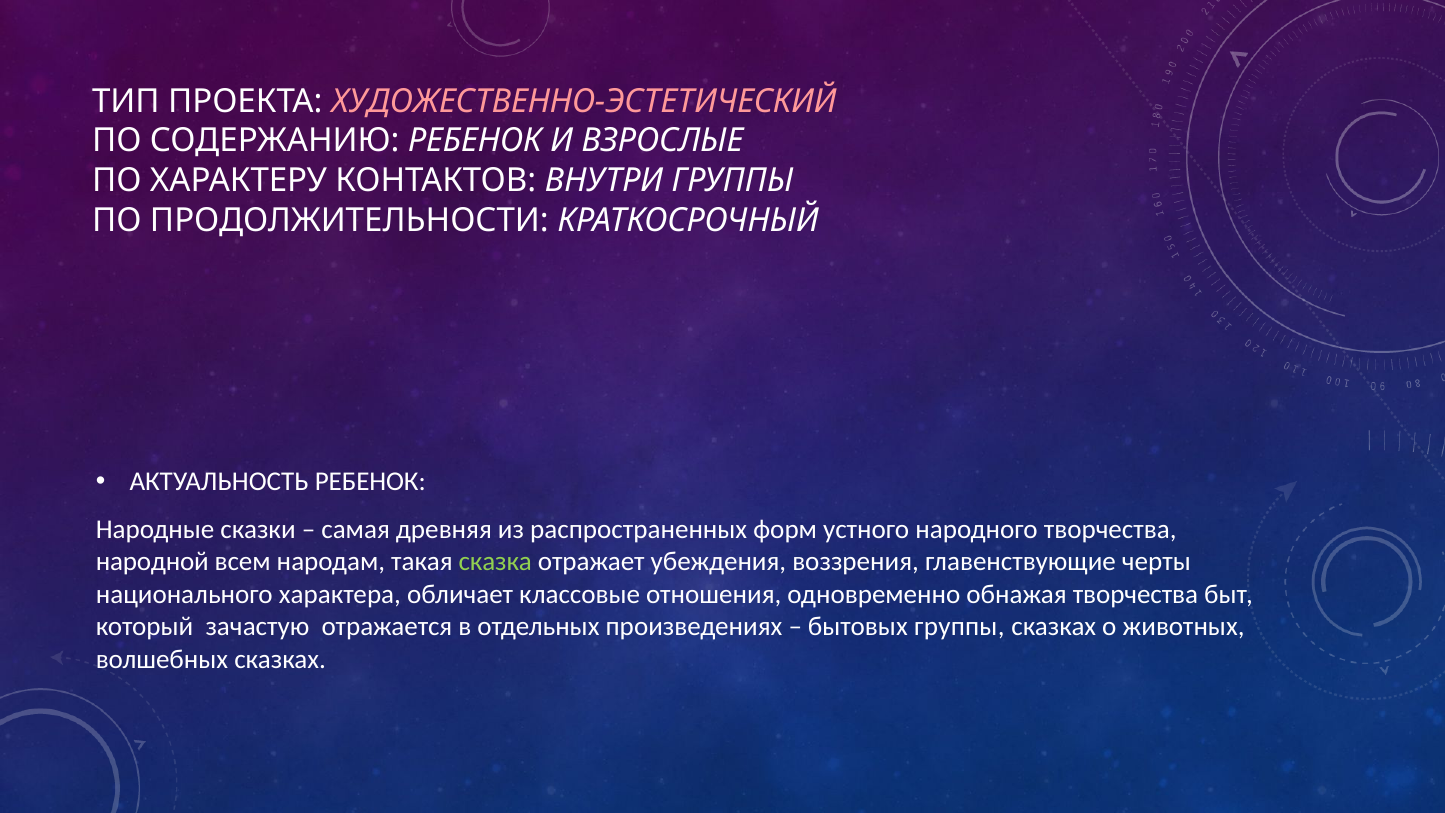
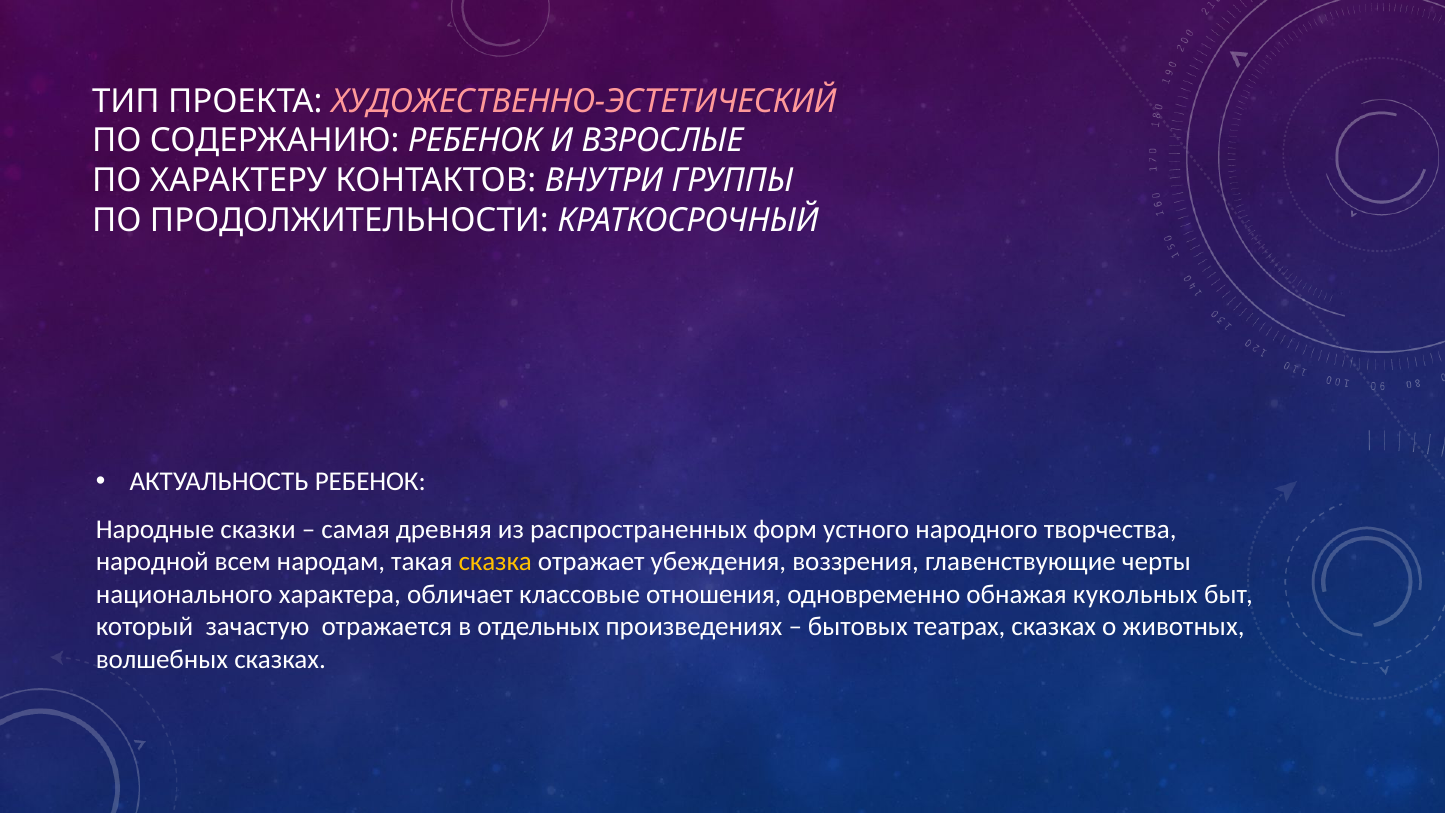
сказка colour: light green -> yellow (495, 562)
обнажая творчества: творчества -> кукольных (1135, 594)
бытовых группы: группы -> театрах (960, 627)
